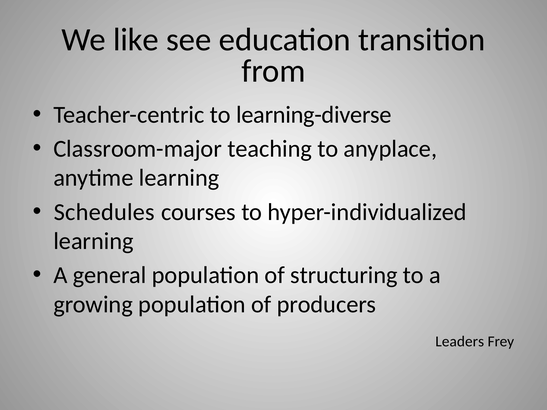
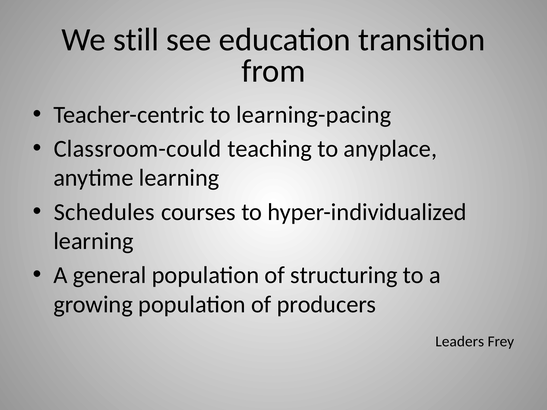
like: like -> still (136, 40)
learning-diverse: learning-diverse -> learning-pacing (314, 115)
Classroom-major: Classroom-major -> Classroom-could (138, 149)
